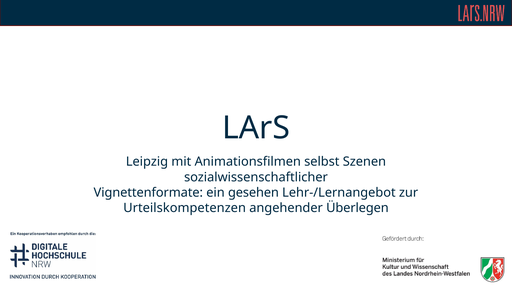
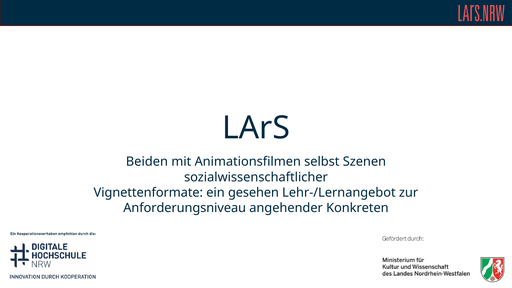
Leipzig: Leipzig -> Beiden (147, 162)
Urteilskompetenzen: Urteilskompetenzen -> Anforderungsniveau (185, 208)
Überlegen: Überlegen -> Konkreten (357, 208)
